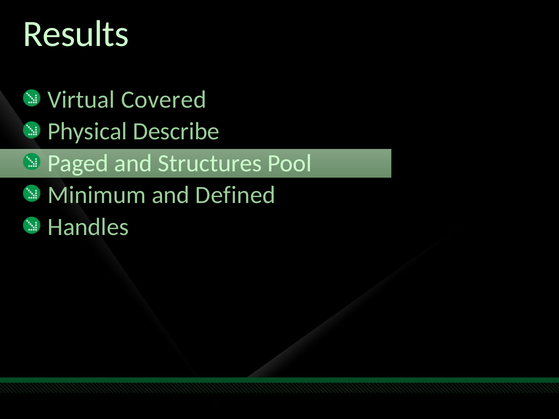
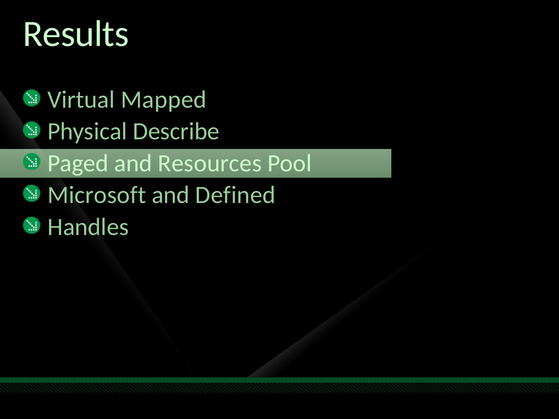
Covered: Covered -> Mapped (164, 100)
Structures: Structures -> Resources (210, 163)
Minimum: Minimum -> Microsoft (97, 195)
